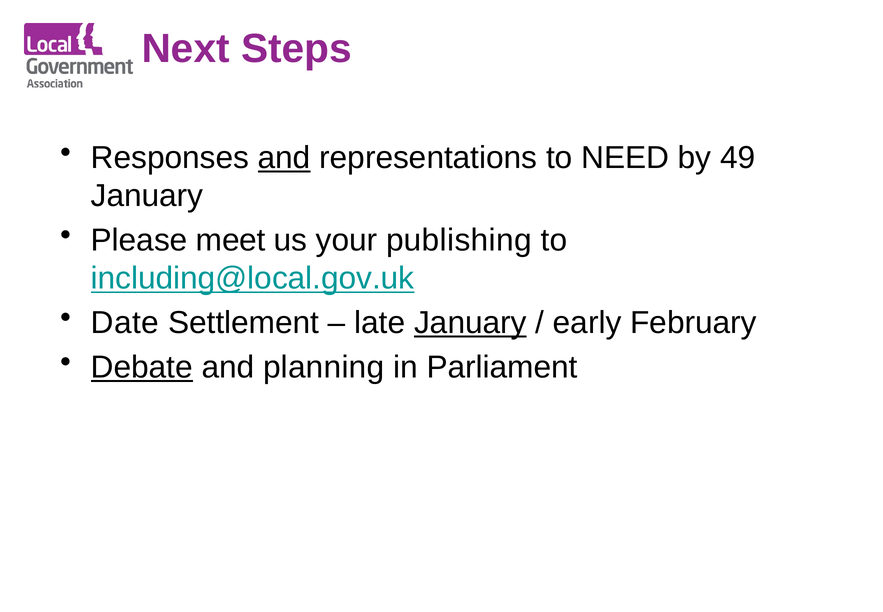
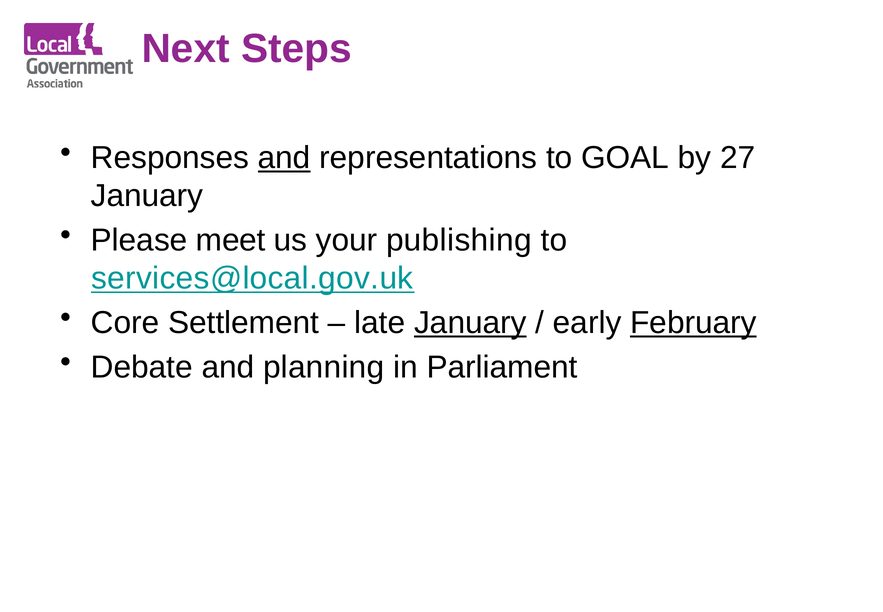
NEED: NEED -> GOAL (625, 158)
49: 49 -> 27 (738, 158)
including@local.gov.uk: including@local.gov.uk -> services@local.gov.uk (252, 278)
Date: Date -> Core (125, 323)
February underline: none -> present (693, 323)
Debate underline: present -> none (142, 367)
